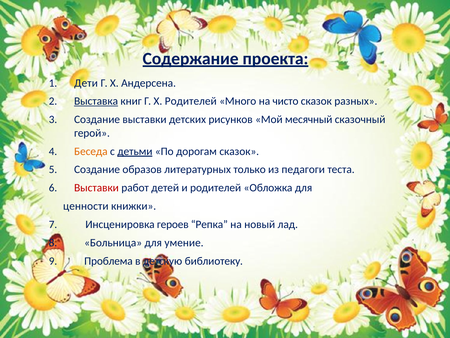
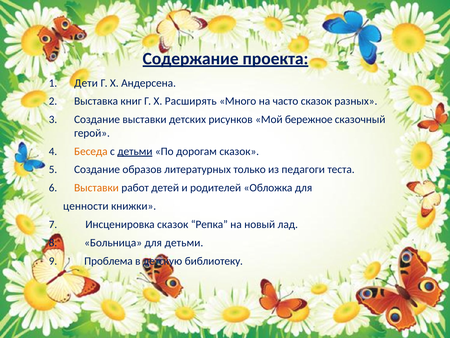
Выставка underline: present -> none (96, 101)
Х Родителей: Родителей -> Расширять (191, 101)
чисто: чисто -> часто (285, 101)
месячный: месячный -> бережное (309, 119)
Выставки colour: red -> orange (96, 188)
Инсценировка героев: героев -> сказок (173, 224)
для умение: умение -> детьми (184, 242)
